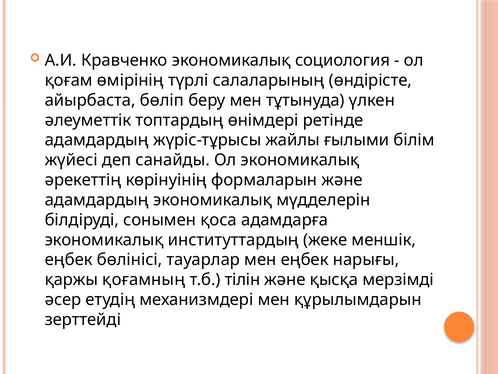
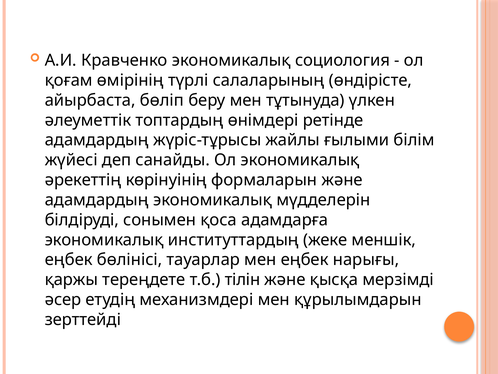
қоғамның: қоғамның -> тереңдете (144, 279)
